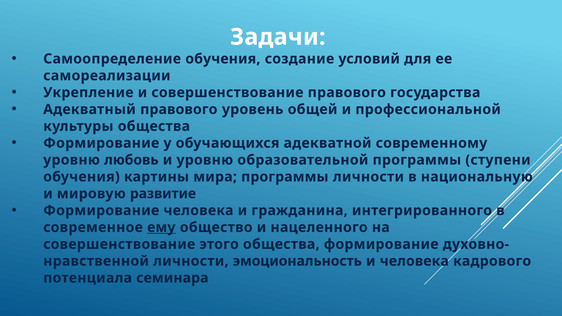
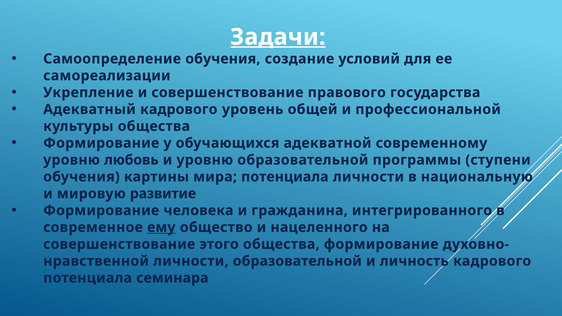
Задачи underline: none -> present (278, 37)
Адекватный правового: правового -> кадрового (179, 109)
мира программы: программы -> потенциала (285, 177)
личности эмоциональность: эмоциональность -> образовательной (297, 261)
и человека: человека -> личность (414, 261)
